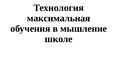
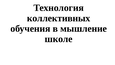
максимальная: максимальная -> коллективных (59, 18)
